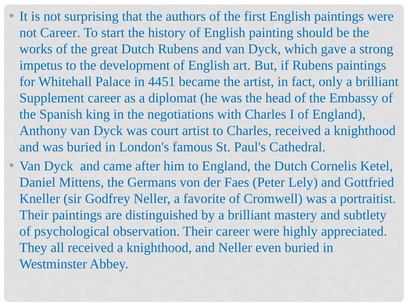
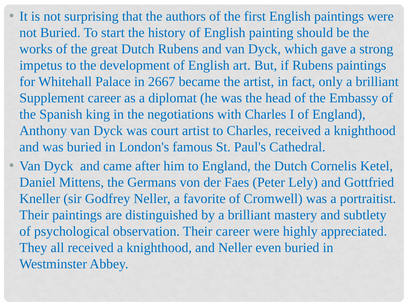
not Career: Career -> Buried (60, 33)
4451: 4451 -> 2667 (162, 82)
